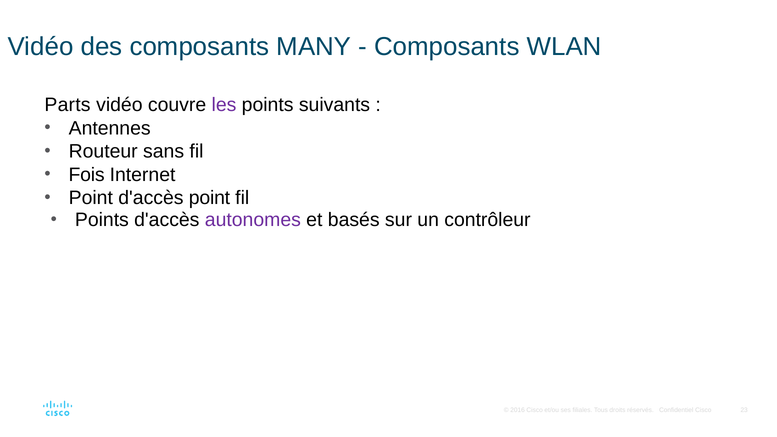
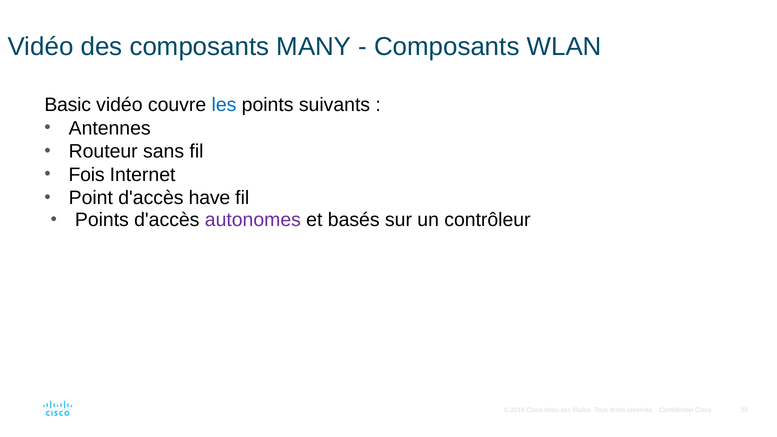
Parts: Parts -> Basic (68, 105)
les colour: purple -> blue (224, 105)
d'accès point: point -> have (209, 198)
